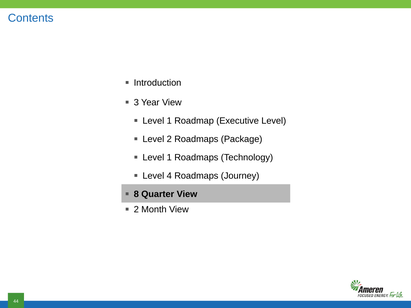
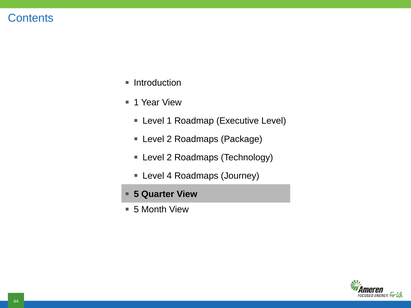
3: 3 -> 1 (136, 103)
1: 1 -> 2 (169, 158)
8: 8 -> 5 (136, 194)
2: 2 -> 5 (136, 210)
